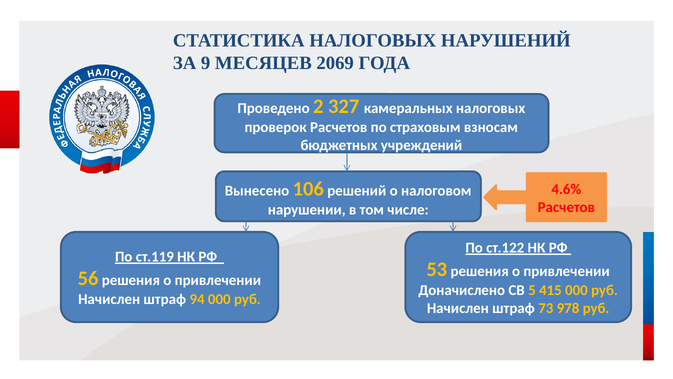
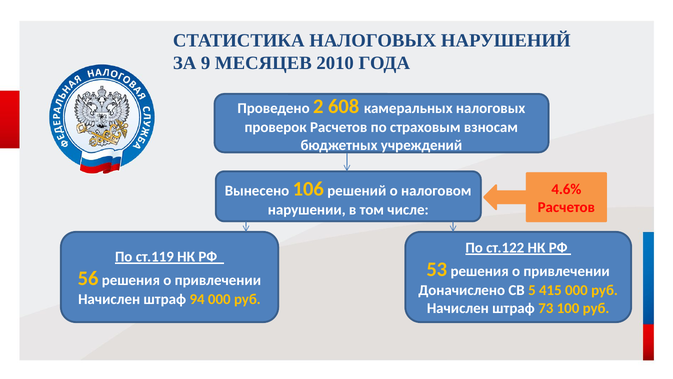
2069: 2069 -> 2010 (335, 63)
327: 327 -> 608 (344, 106)
978: 978 -> 100 (568, 308)
